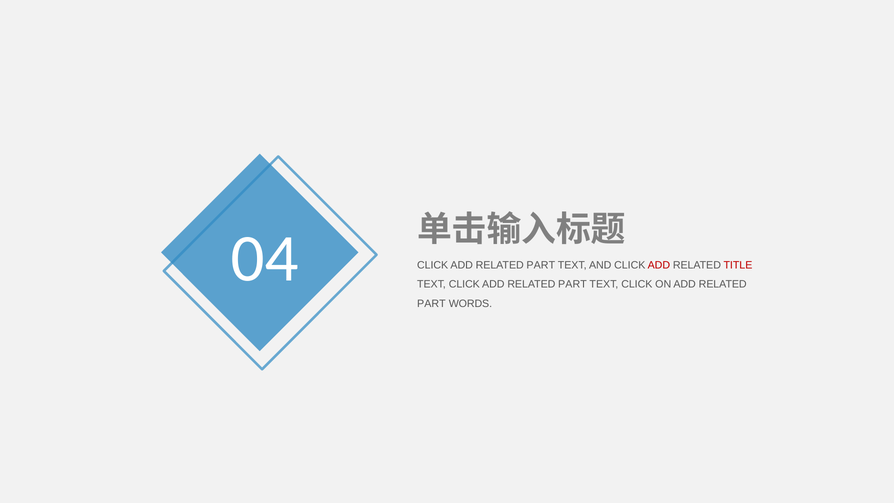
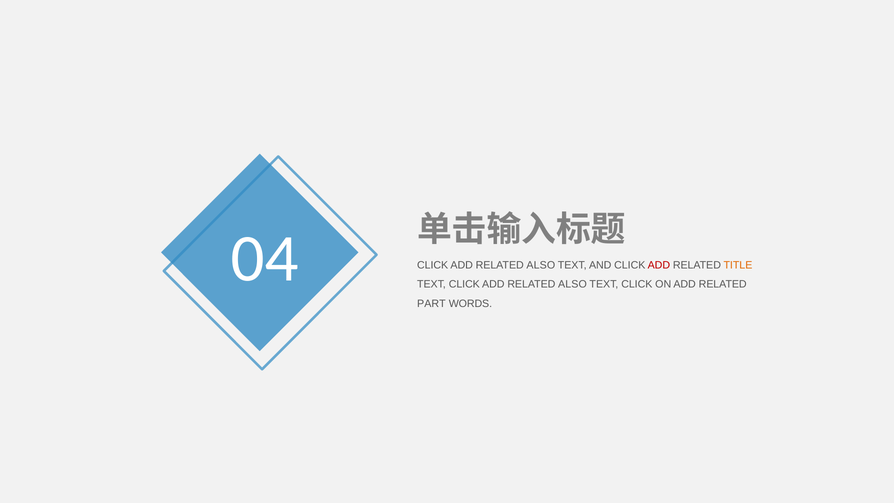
PART: PART -> ALSO (541, 265)
TITLE colour: red -> orange (738, 265)
PART: PART -> ALSO (572, 284)
